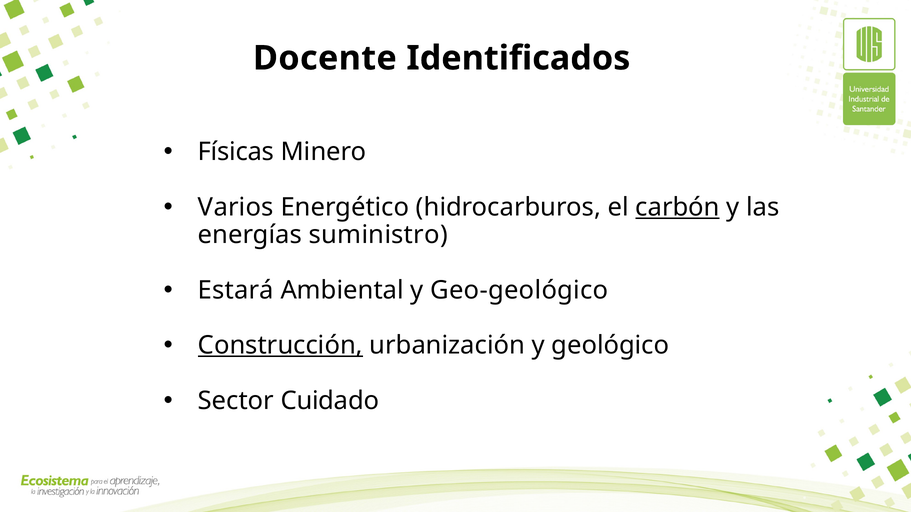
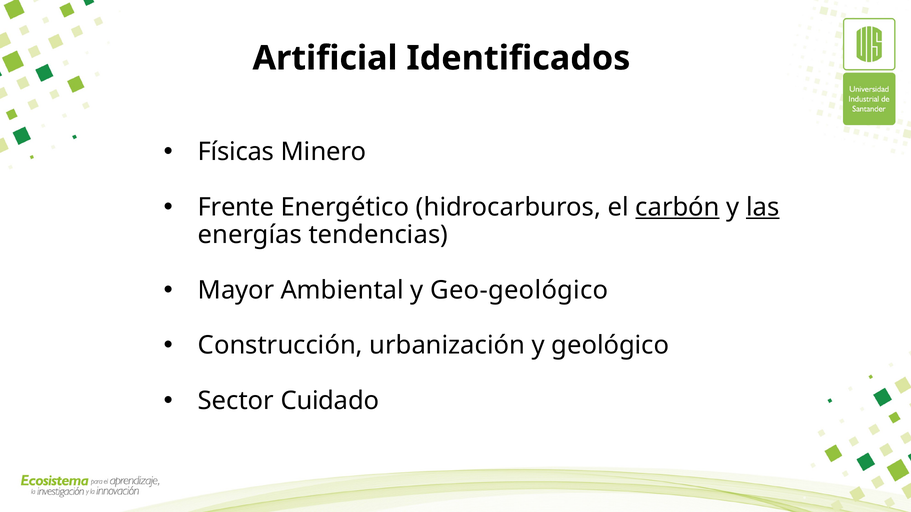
Docente: Docente -> Artificial (325, 58)
Varios: Varios -> Frente (236, 207)
las underline: none -> present (763, 207)
suministro: suministro -> tendencias (378, 235)
Estará: Estará -> Mayor (236, 290)
Construcción underline: present -> none (280, 346)
